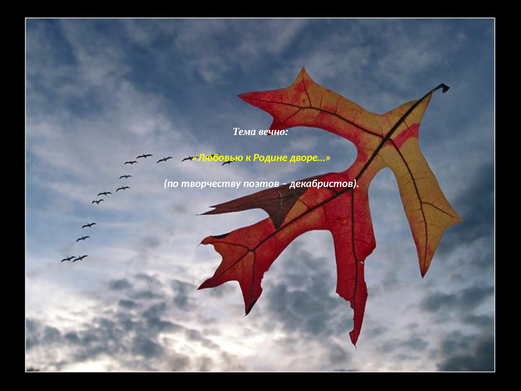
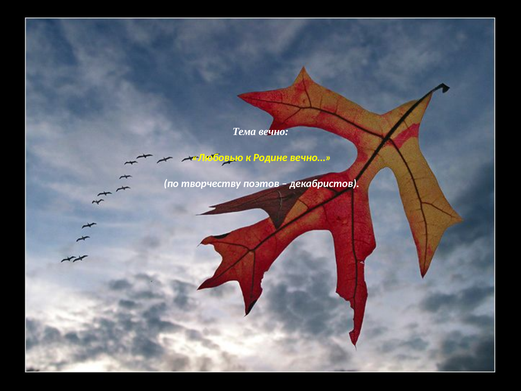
дворе…: дворе… -> вечно… (311, 157)
